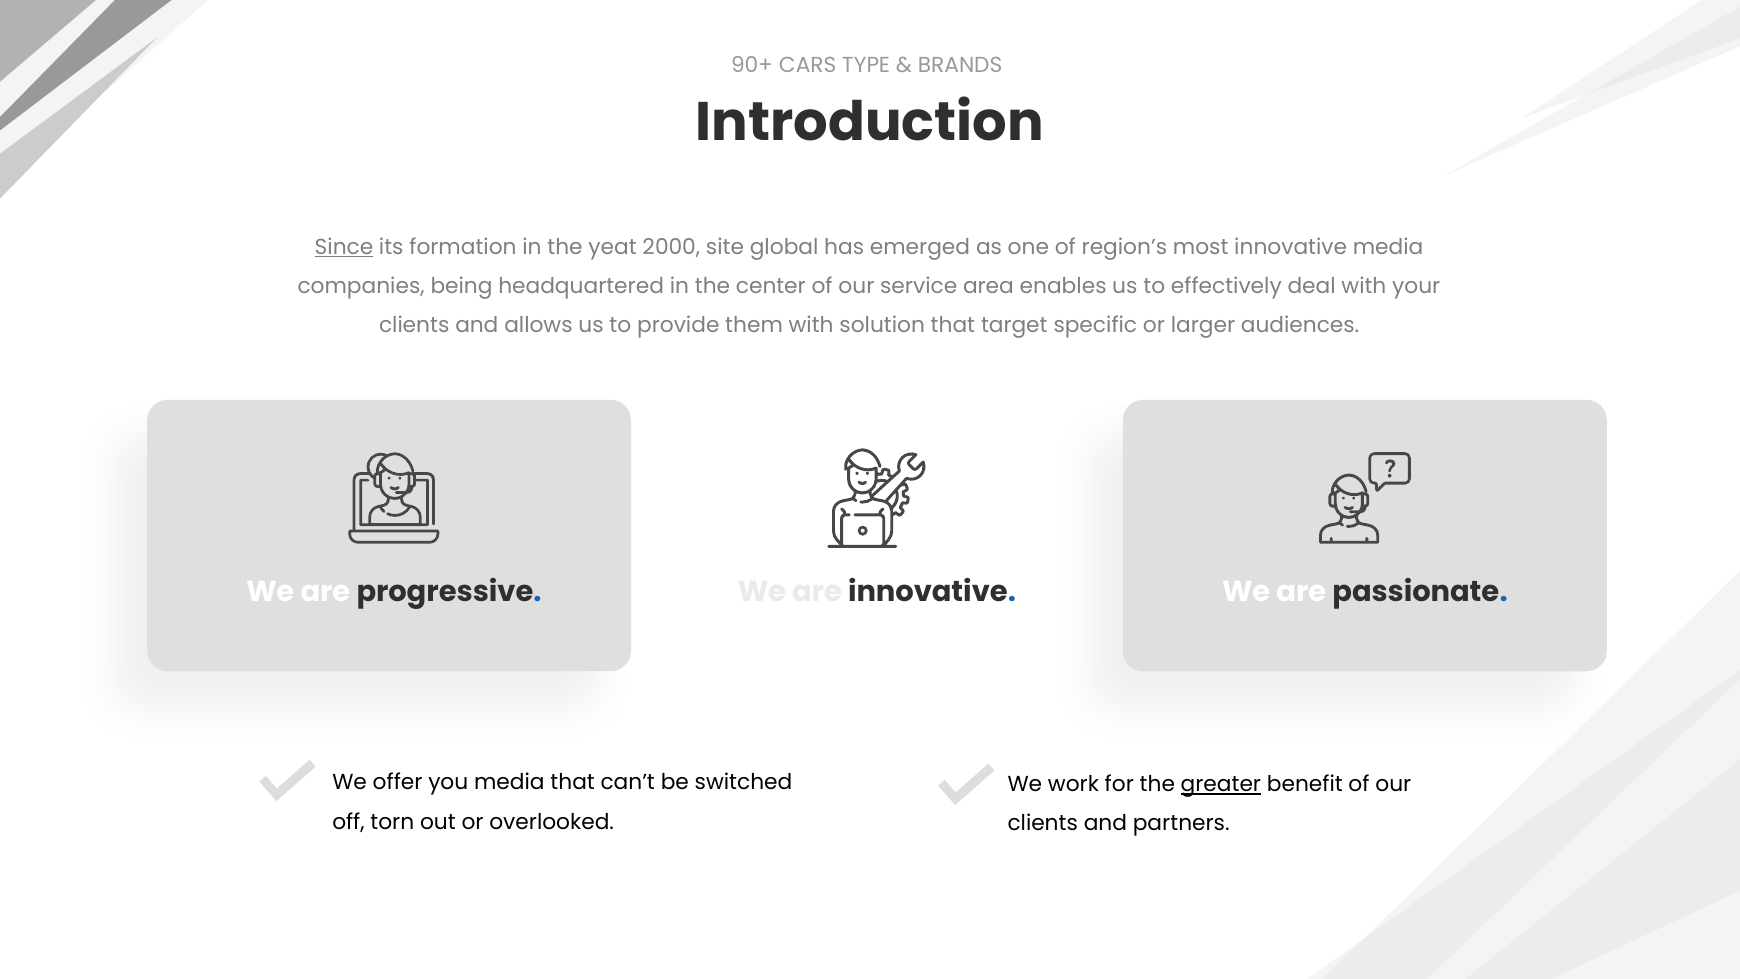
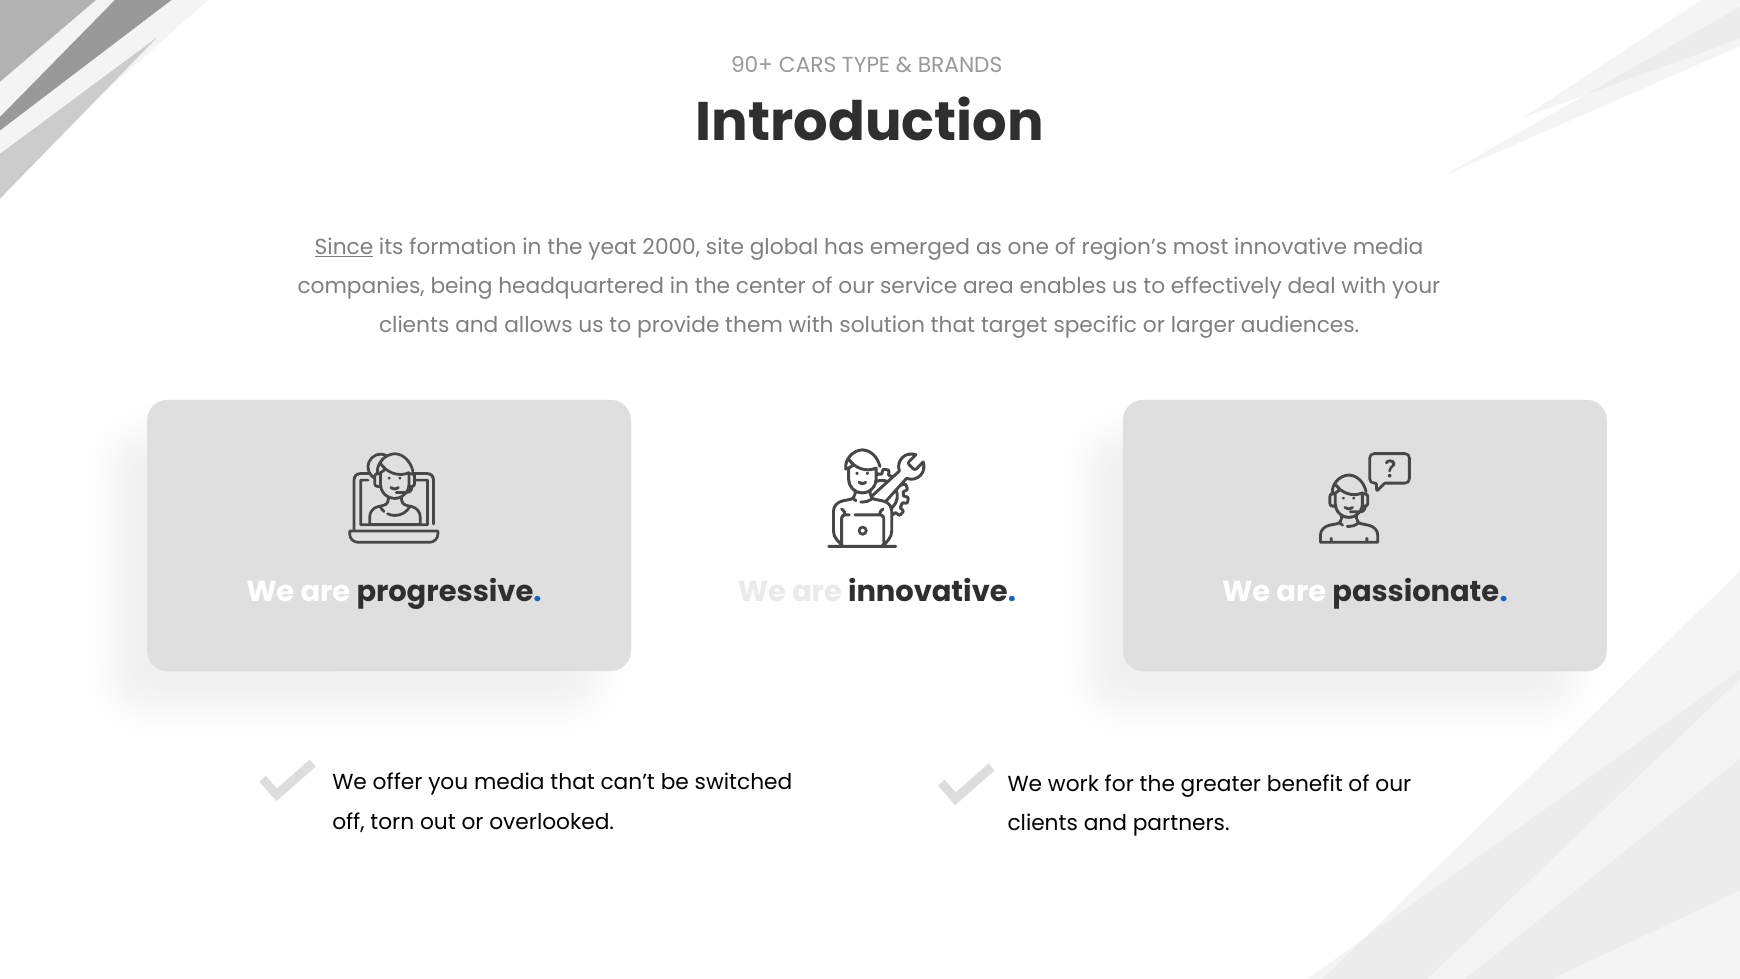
greater underline: present -> none (1221, 784)
